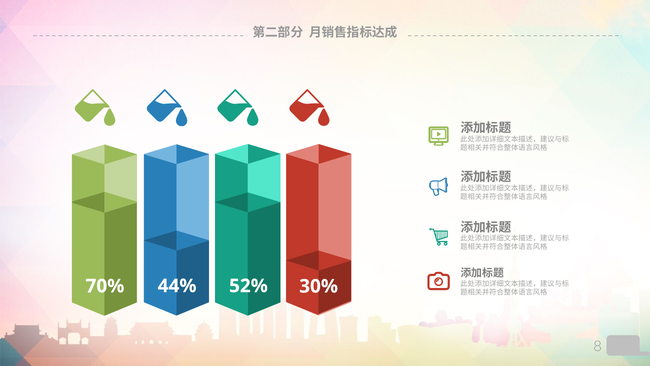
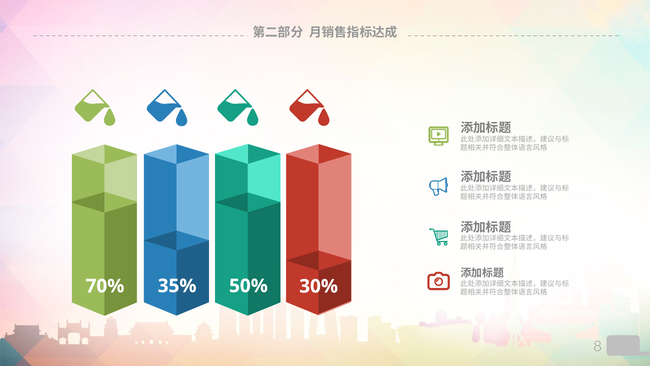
52%: 52% -> 50% (248, 286)
44%: 44% -> 35% (177, 286)
